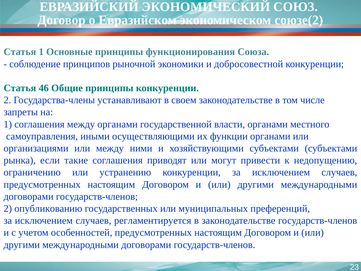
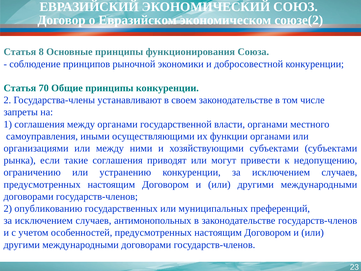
Статья 1: 1 -> 8 (41, 52)
46: 46 -> 70 (44, 88)
регламентируется: регламентируется -> антимонопольных (153, 220)
